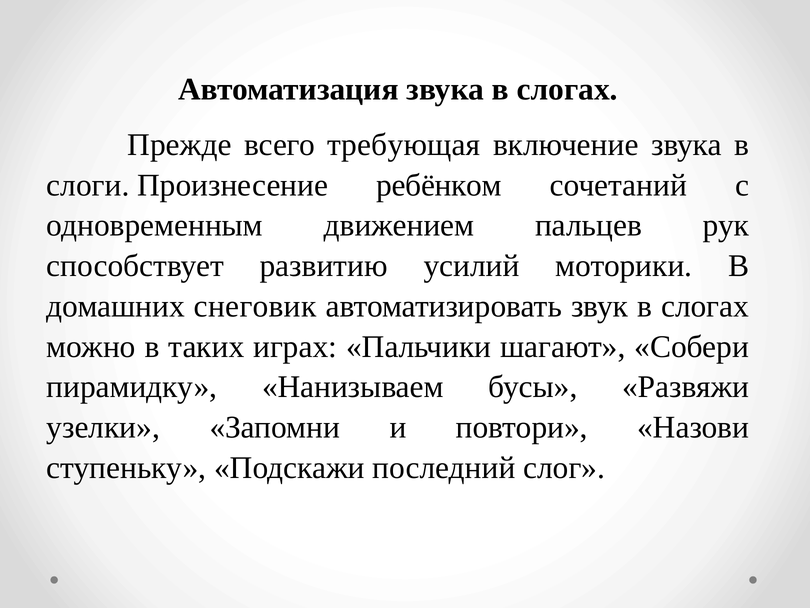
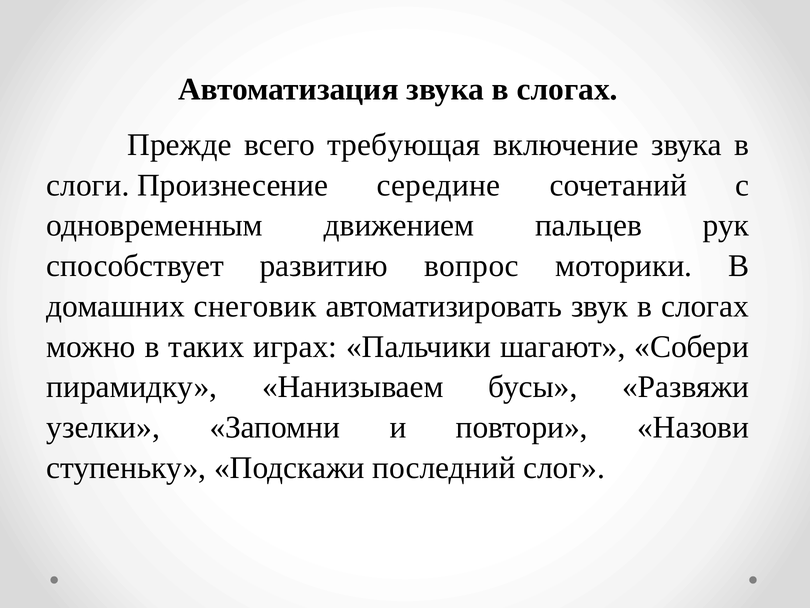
ребёнком: ребёнком -> середине (439, 185)
усилий: усилий -> вопрос (471, 266)
